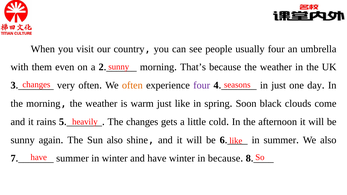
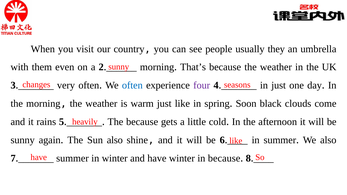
usually four: four -> they (276, 49)
often colour: orange -> blue (132, 85)
The changes: changes -> because (142, 122)
